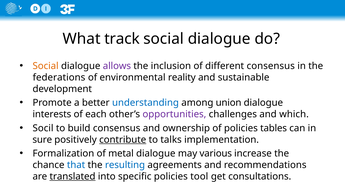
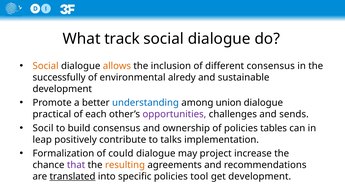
allows colour: purple -> orange (117, 66)
federations: federations -> successfully (59, 78)
reality: reality -> alredy (182, 78)
interests: interests -> practical (52, 114)
which: which -> sends (294, 114)
sure: sure -> leap (42, 140)
contribute underline: present -> none (123, 140)
metal: metal -> could (121, 153)
various: various -> project (216, 153)
that colour: blue -> purple (76, 165)
resulting colour: blue -> orange (125, 165)
get consultations: consultations -> development (260, 176)
